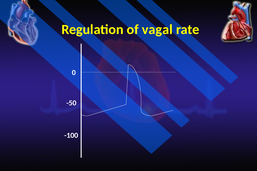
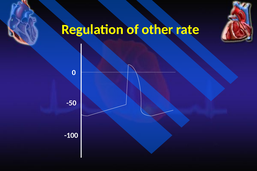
vagal: vagal -> other (157, 30)
